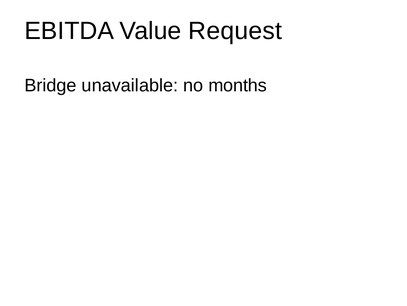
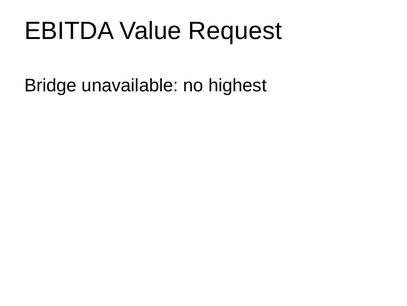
months: months -> highest (238, 85)
